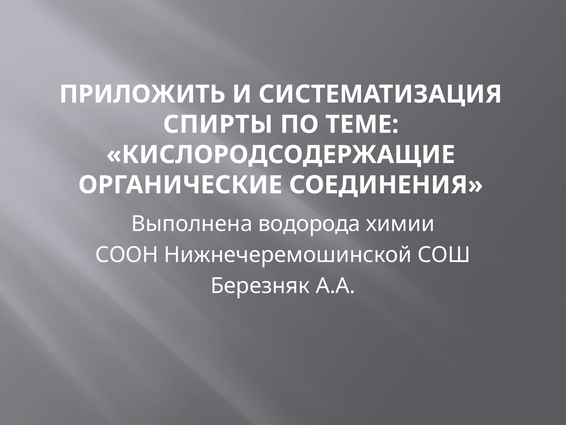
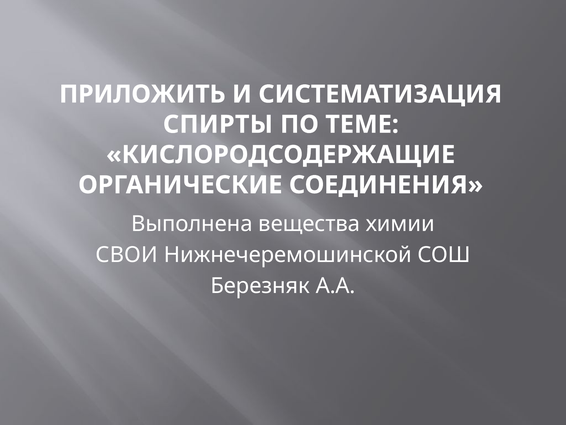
водорода: водорода -> вещества (309, 224)
СООН: СООН -> СВОИ (127, 255)
